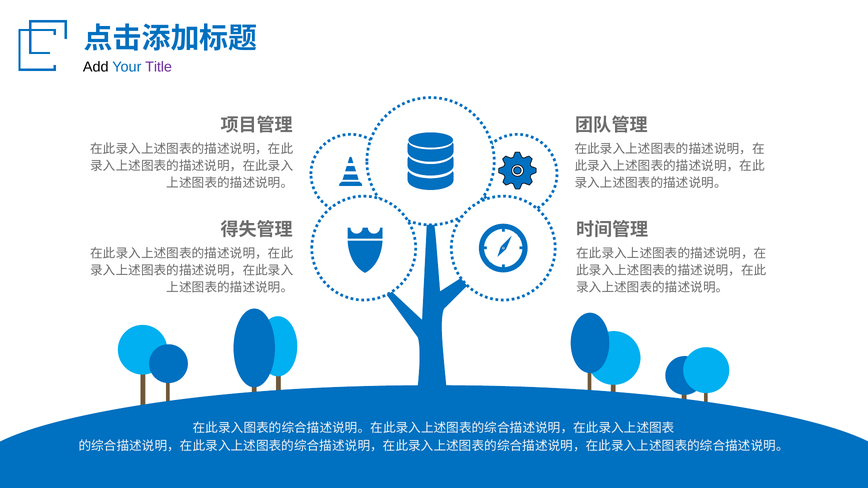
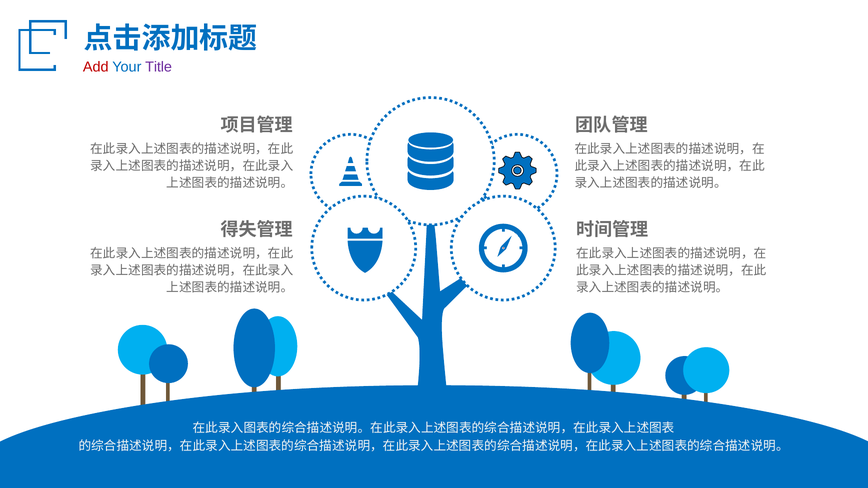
Add colour: black -> red (96, 67)
